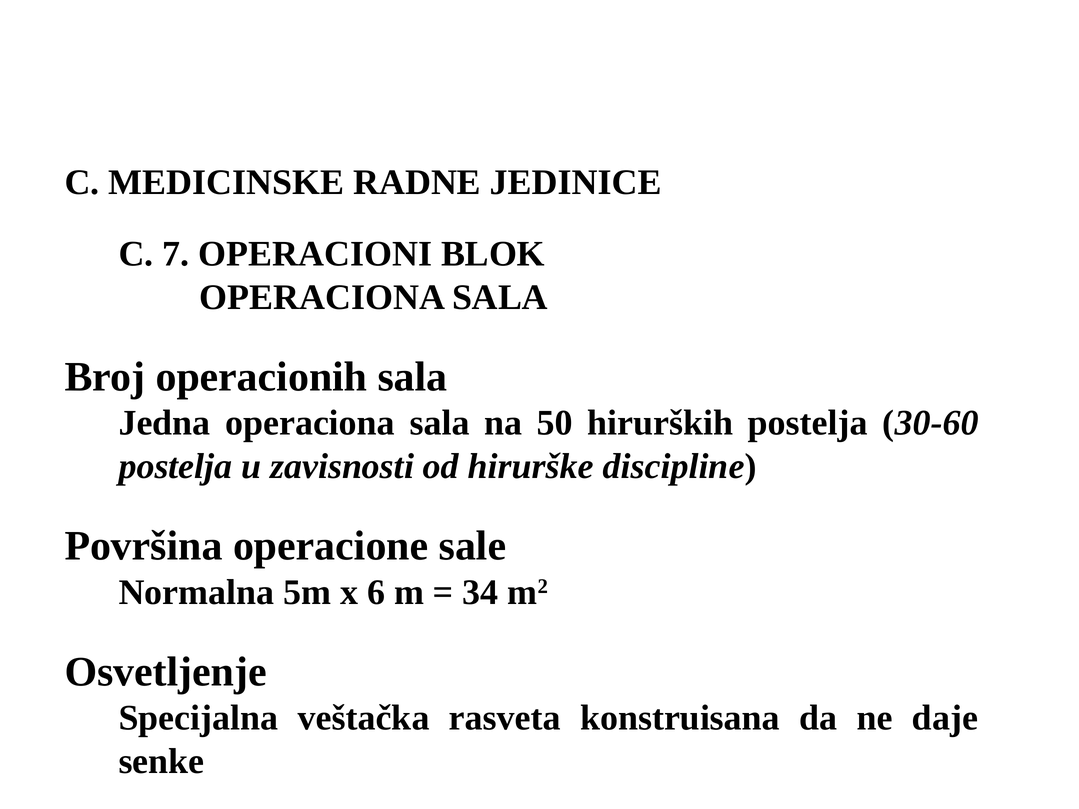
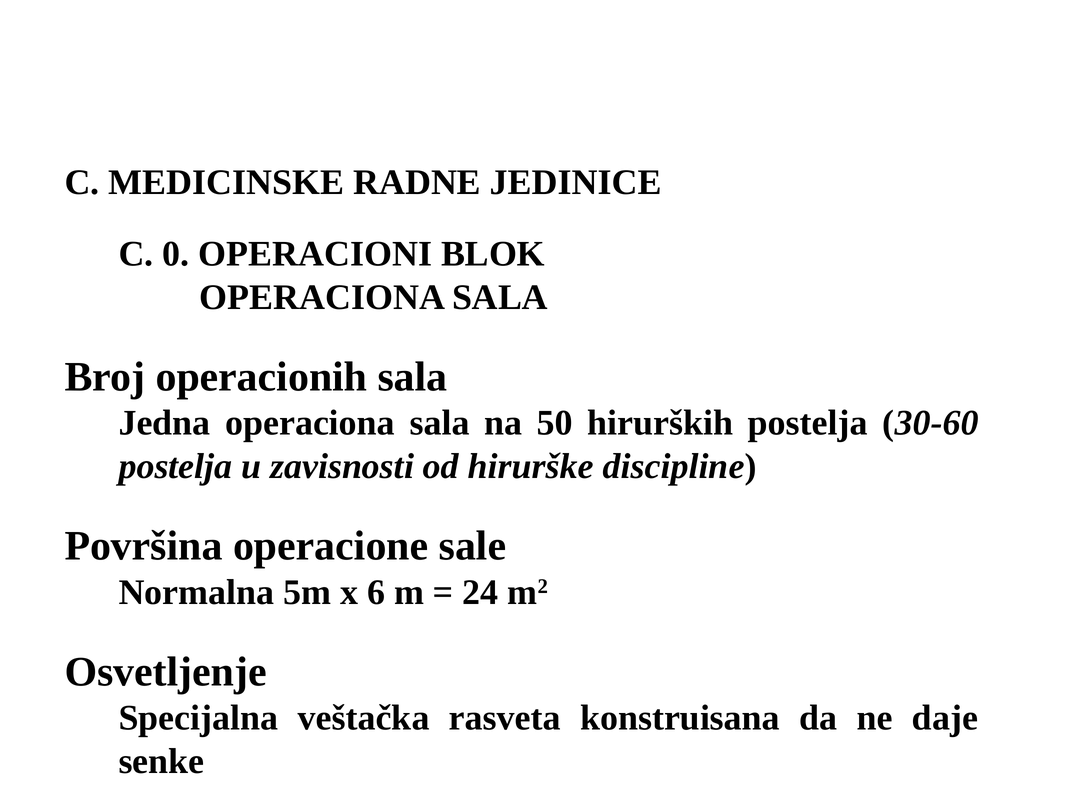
7: 7 -> 0 (176, 254)
34: 34 -> 24 (480, 592)
